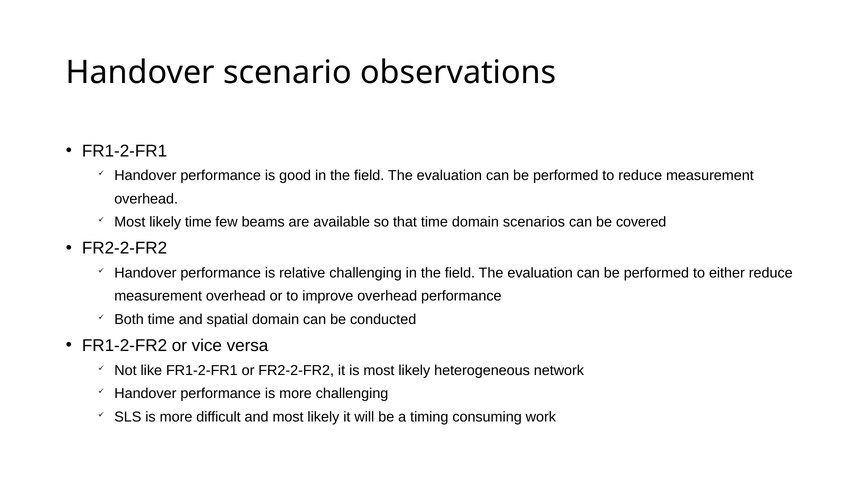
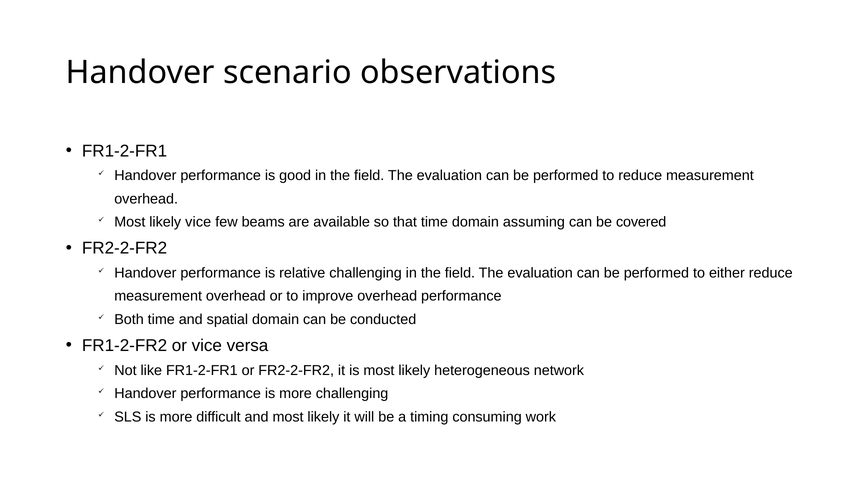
likely time: time -> vice (198, 222)
scenarios: scenarios -> assuming (534, 222)
